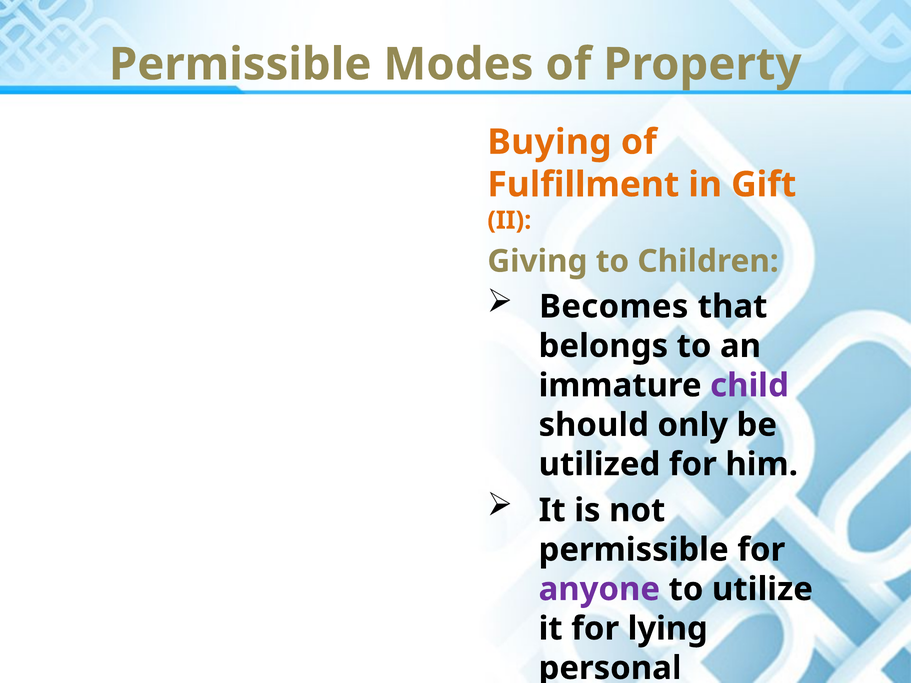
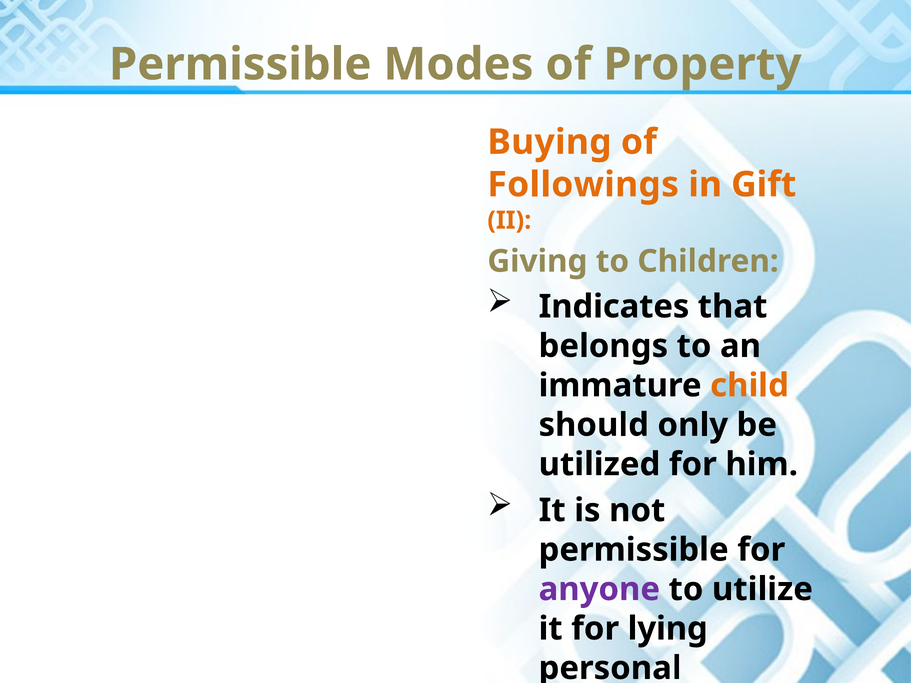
Fulfillment: Fulfillment -> Followings (583, 185)
Becomes: Becomes -> Indicates (614, 307)
child colour: purple -> orange (750, 386)
